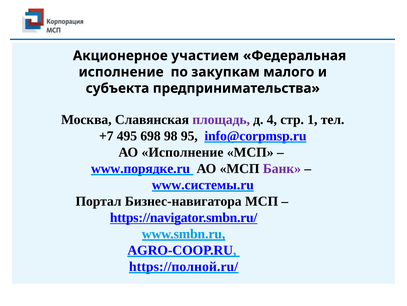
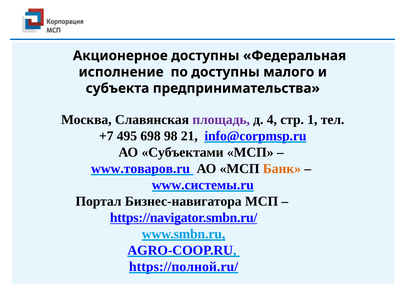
Акционерное участием: участием -> доступны (205, 56)
по закупкам: закупкам -> доступны (226, 72)
95: 95 -> 21 (189, 136)
АО Исполнение: Исполнение -> Субъектами (183, 152)
www.порядке.ru: www.порядке.ru -> www.товаров.ru (140, 168)
Банк colour: purple -> orange (282, 168)
